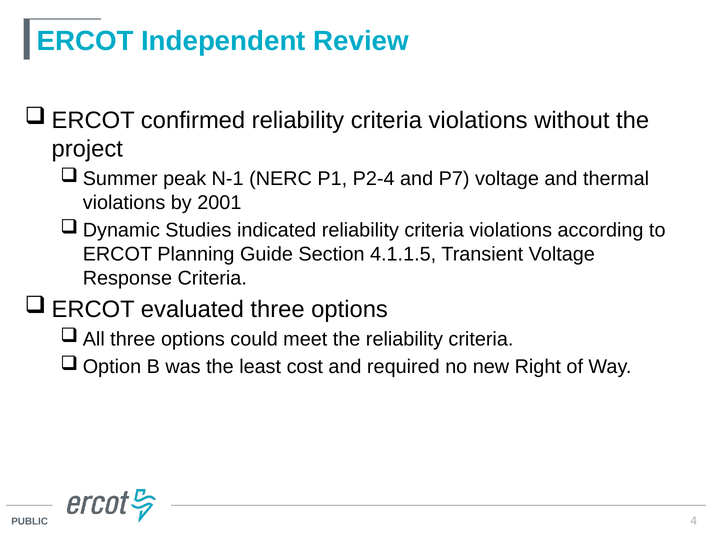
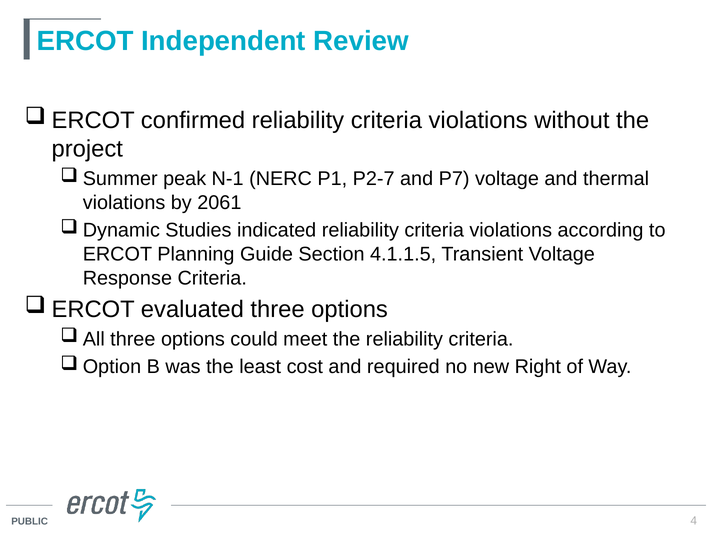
P2-4: P2-4 -> P2-7 (374, 179)
2001: 2001 -> 2061 (219, 203)
